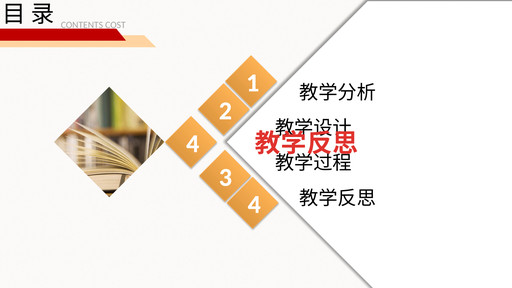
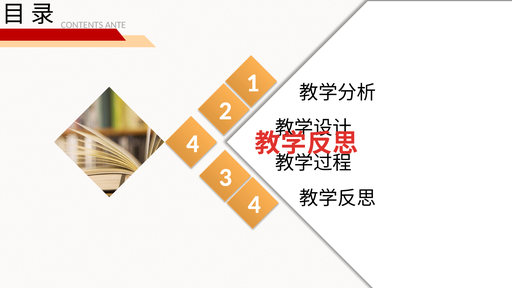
COST: COST -> ANTE (116, 25)
